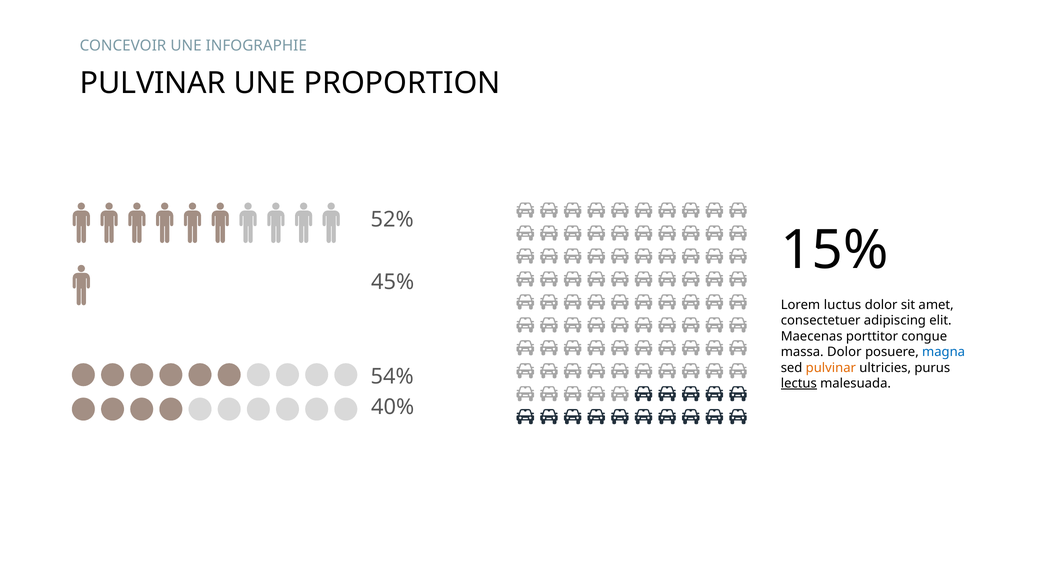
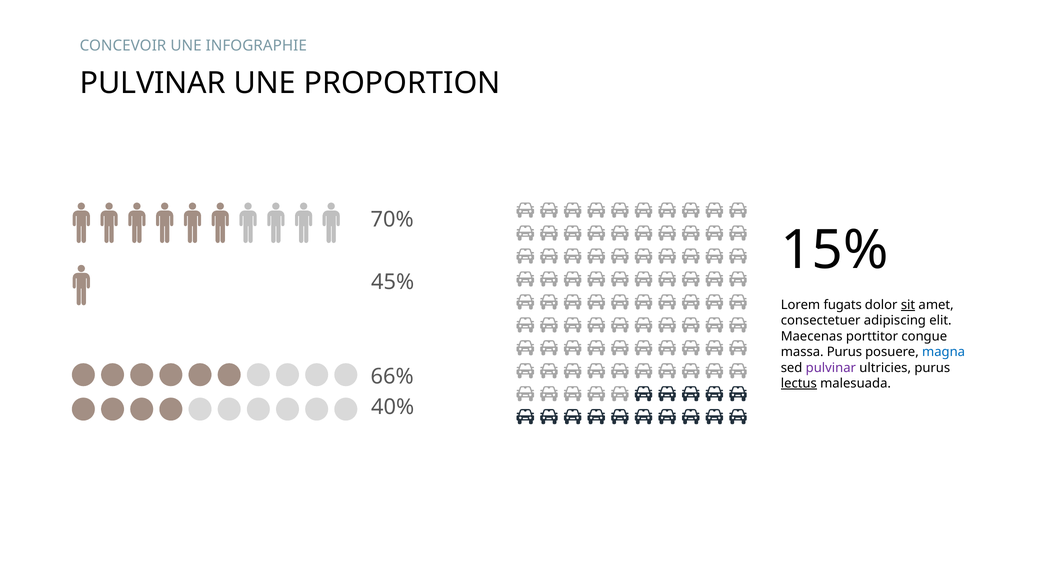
52%: 52% -> 70% (392, 220)
luctus: luctus -> fugats (843, 305)
sit underline: none -> present (908, 305)
massa Dolor: Dolor -> Purus (844, 352)
pulvinar colour: orange -> purple (831, 368)
54%: 54% -> 66% (392, 377)
